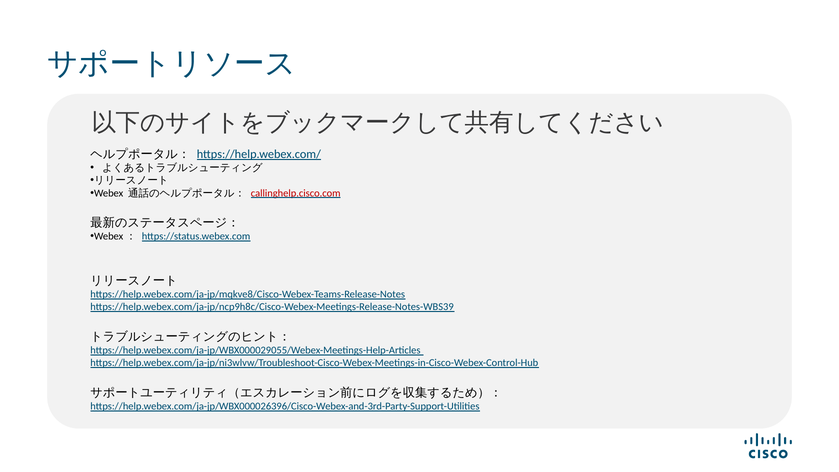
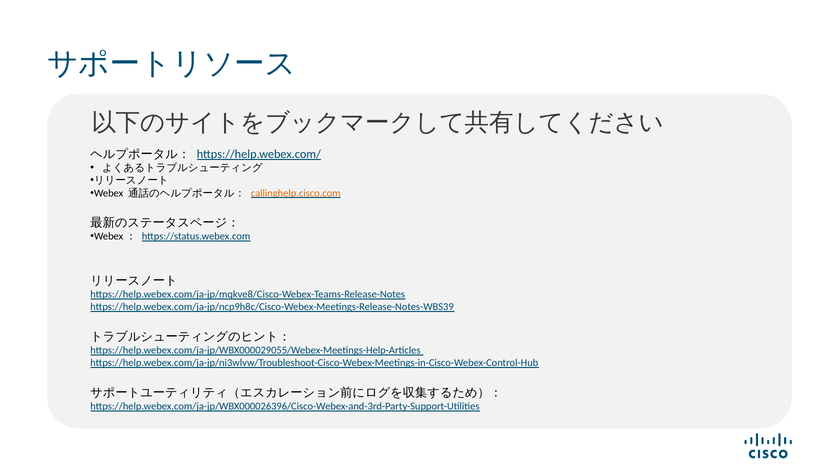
callinghelp.cisco.com colour: red -> orange (296, 193)
